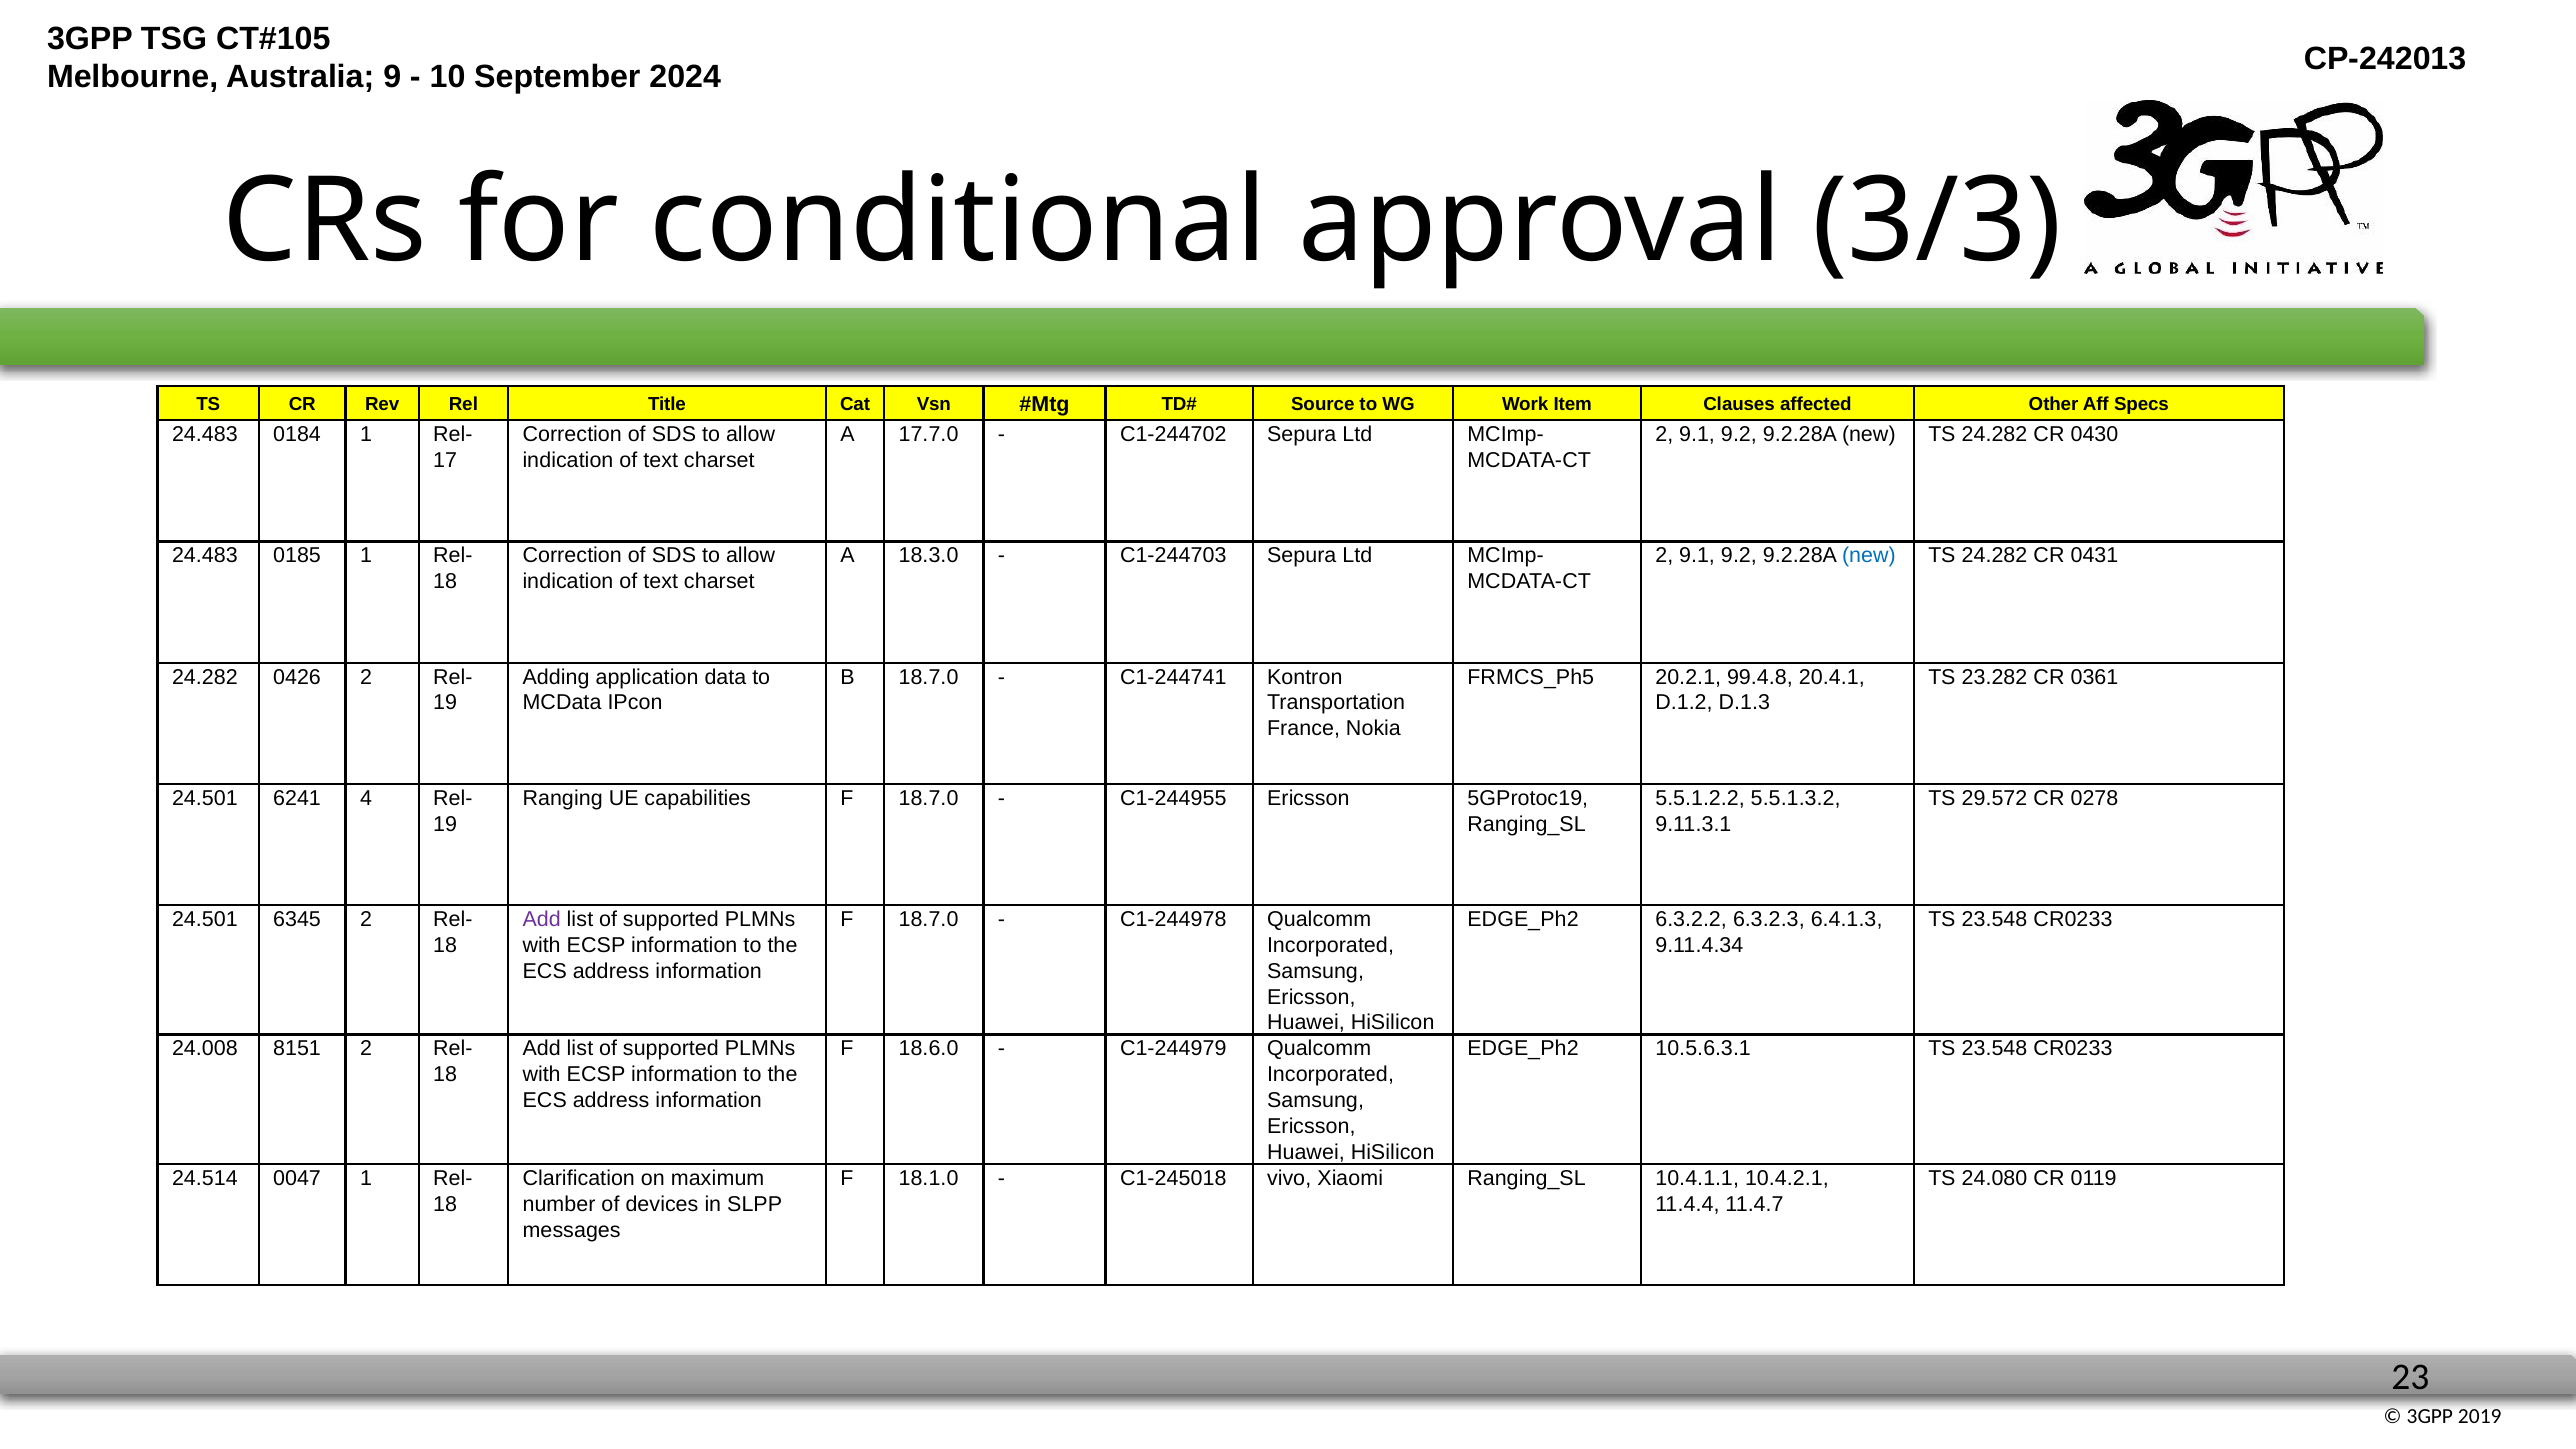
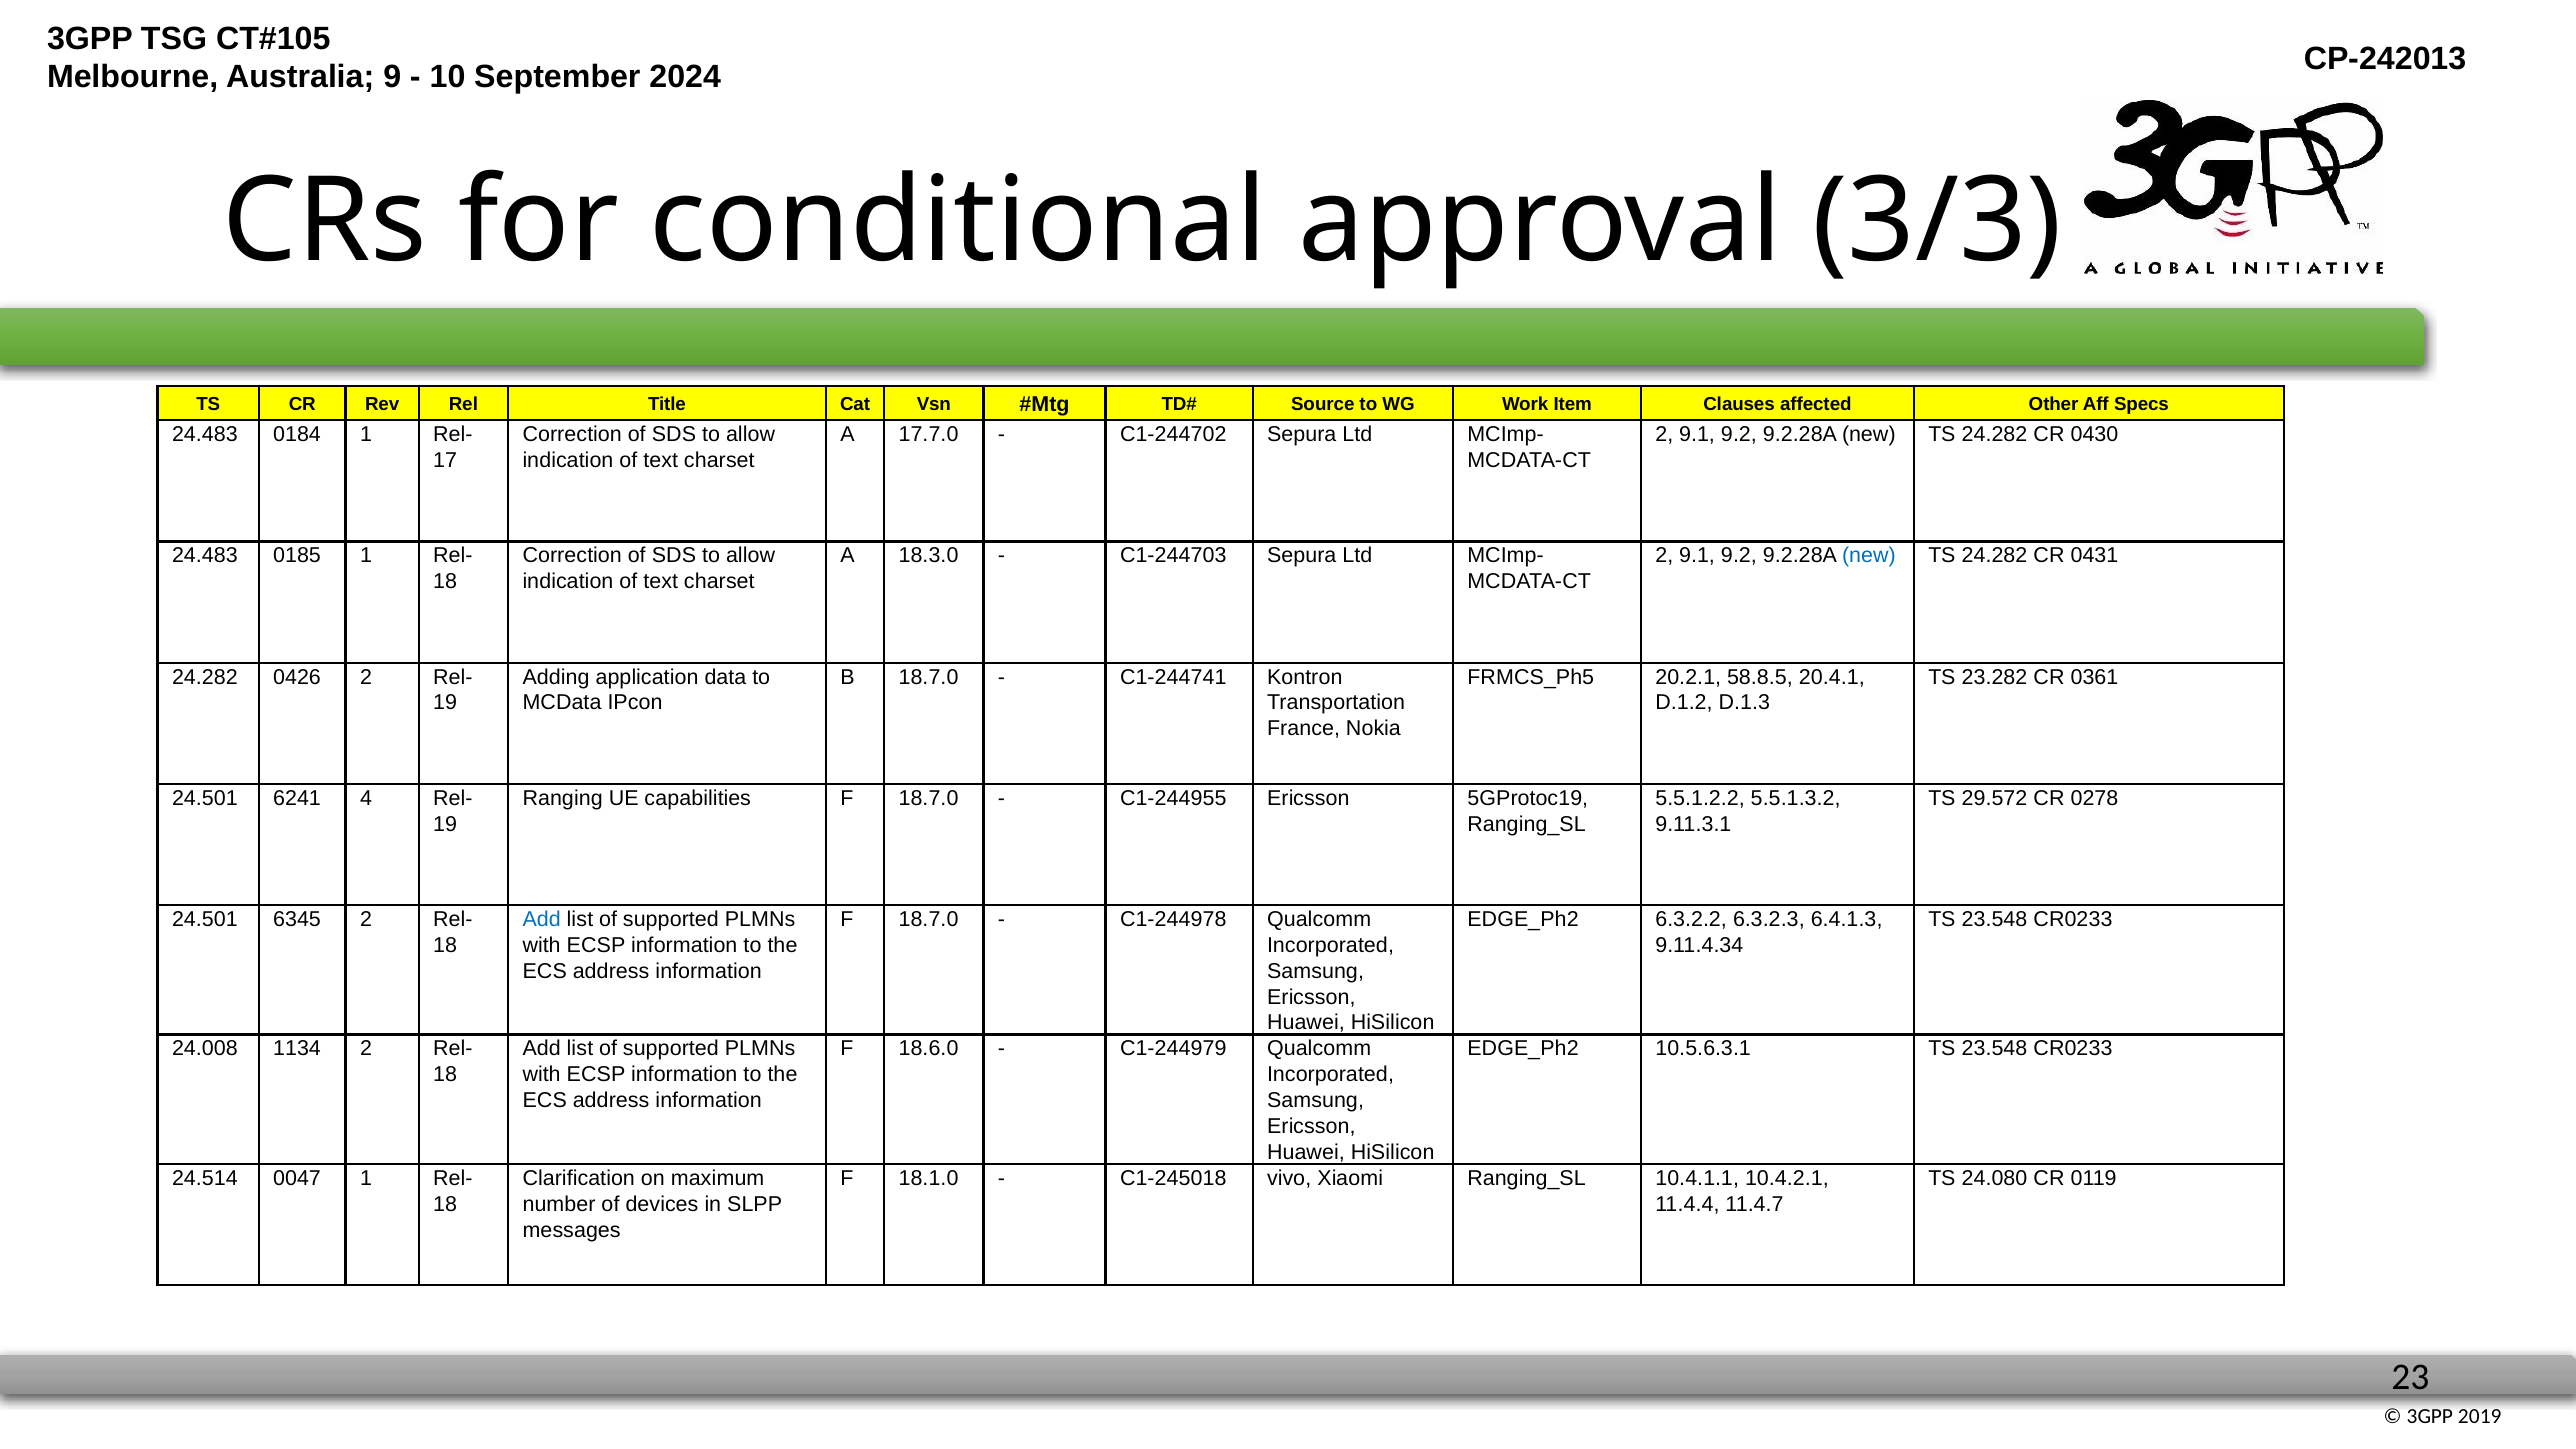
99.4.8: 99.4.8 -> 58.8.5 (1760, 677)
Add colour: purple -> blue (542, 919)
8151: 8151 -> 1134 (297, 1049)
